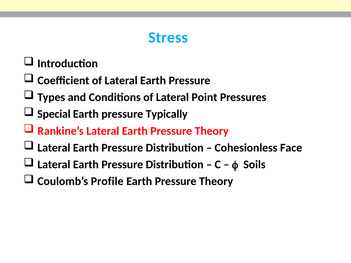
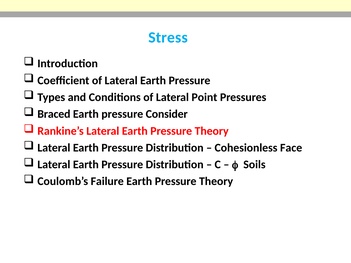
Special: Special -> Braced (54, 114)
Typically: Typically -> Consider (167, 114)
Profile: Profile -> Failure (107, 182)
